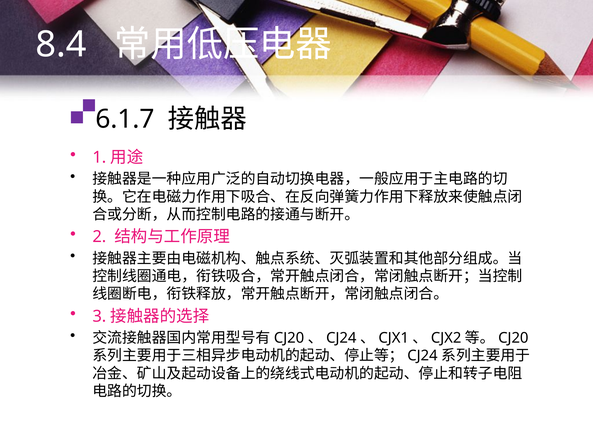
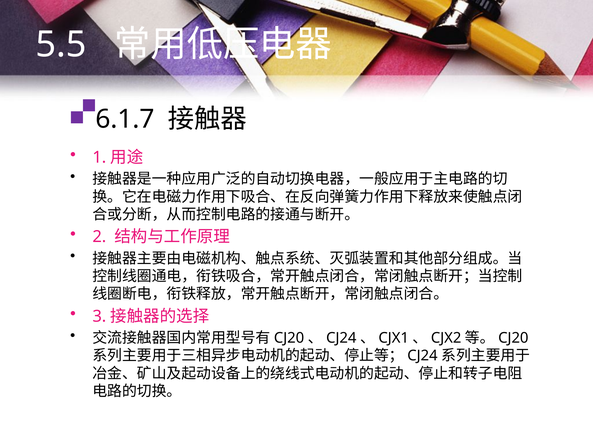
8.4: 8.4 -> 5.5 (61, 45)
